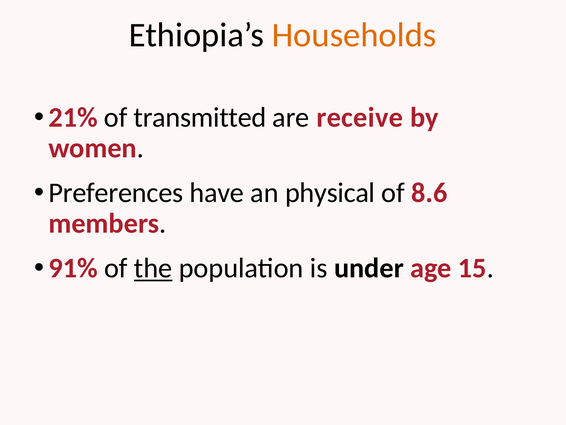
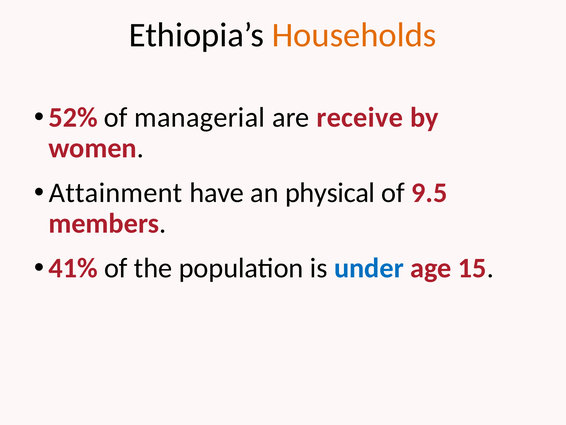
21%: 21% -> 52% (73, 117)
transmitted: transmitted -> managerial (200, 117)
Preferences: Preferences -> Attainment (116, 193)
8.6: 8.6 -> 9.5 (429, 193)
91%: 91% -> 41% (73, 268)
the underline: present -> none (153, 268)
under colour: black -> blue (369, 268)
